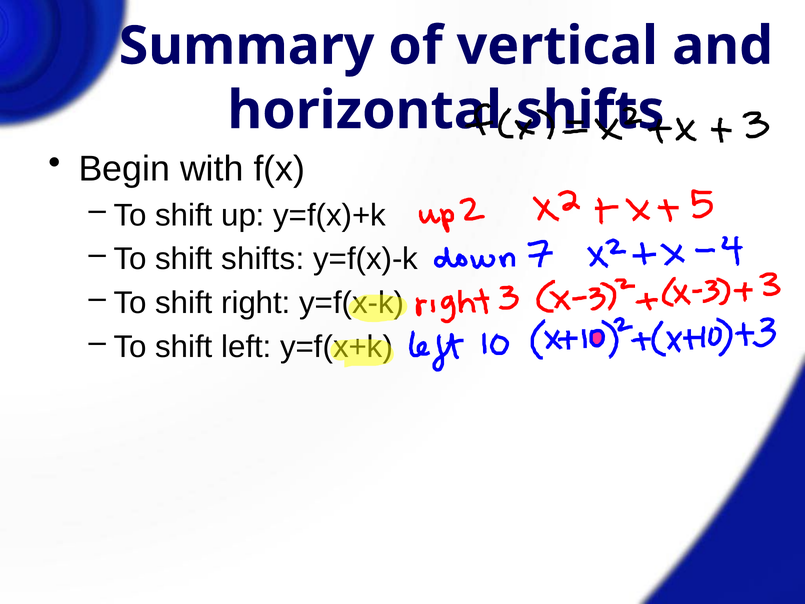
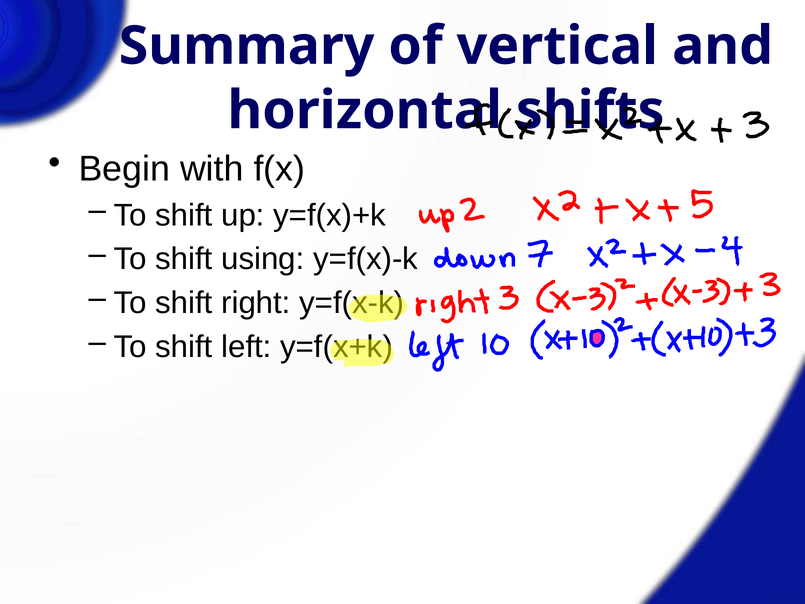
shift shifts: shifts -> using (263, 259)
